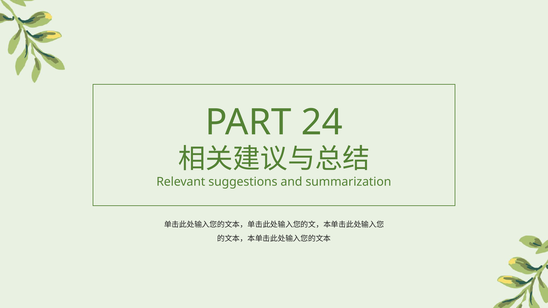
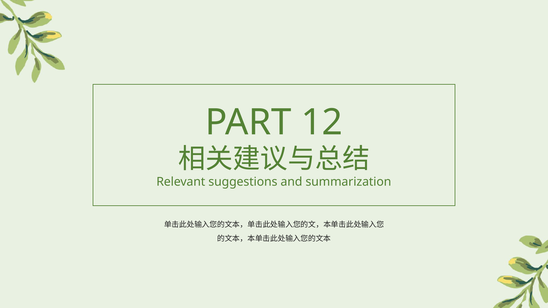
24: 24 -> 12 (322, 123)
